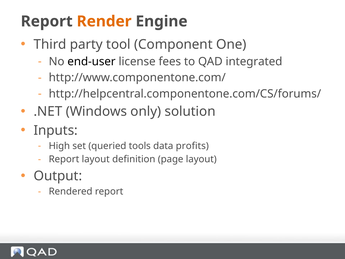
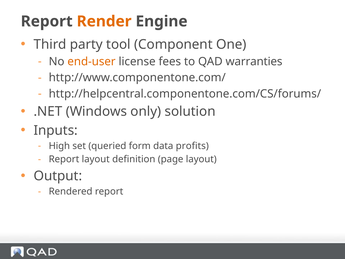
end-user colour: black -> orange (92, 61)
integrated: integrated -> warranties (254, 61)
tools: tools -> form (140, 146)
